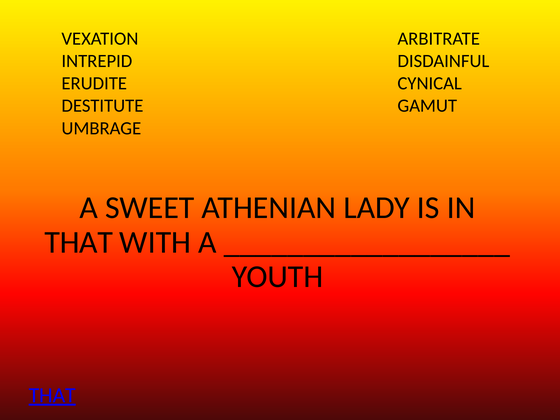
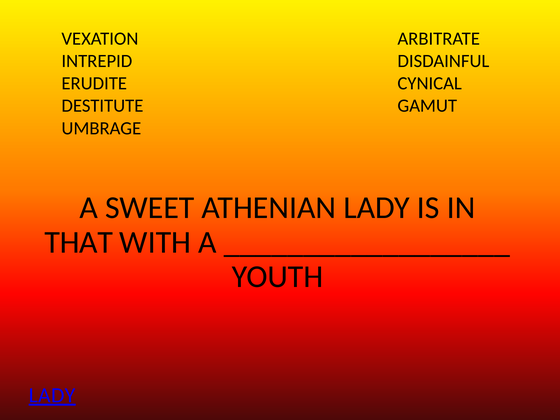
THAT: THAT -> LADY (52, 395)
